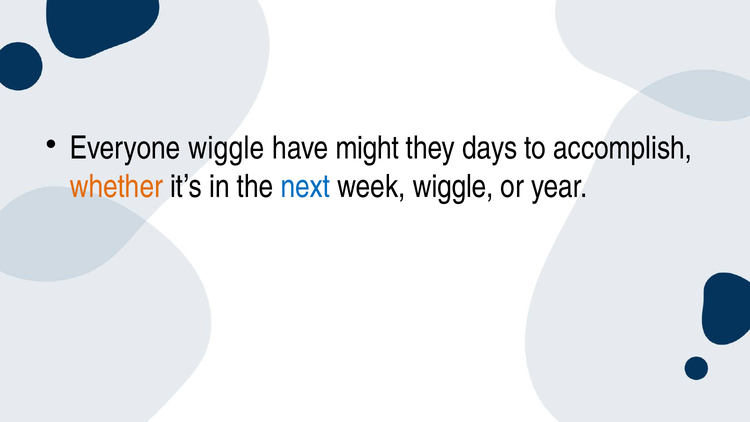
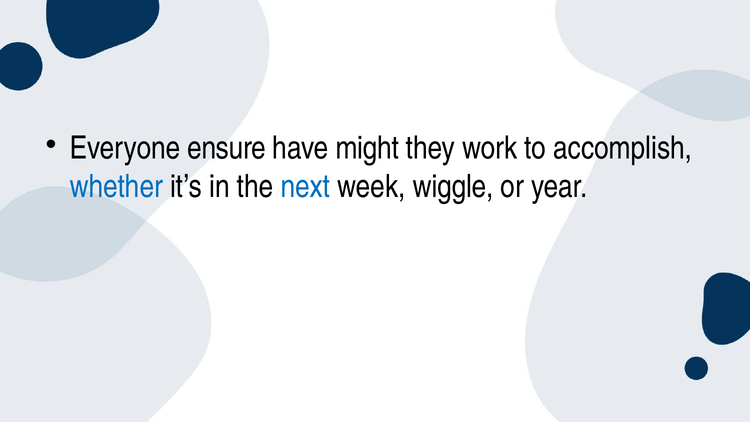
Everyone wiggle: wiggle -> ensure (227, 148)
days: days -> work (490, 148)
whether colour: orange -> blue (116, 187)
